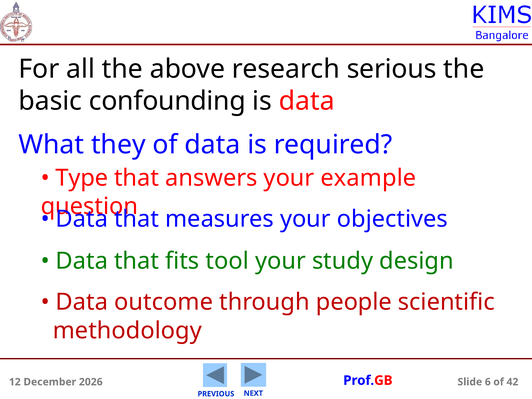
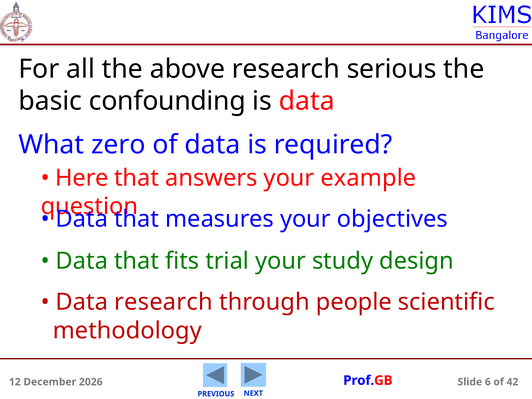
they: they -> zero (118, 145)
Type: Type -> Here (82, 178)
tool: tool -> trial (227, 261)
Data outcome: outcome -> research (163, 302)
